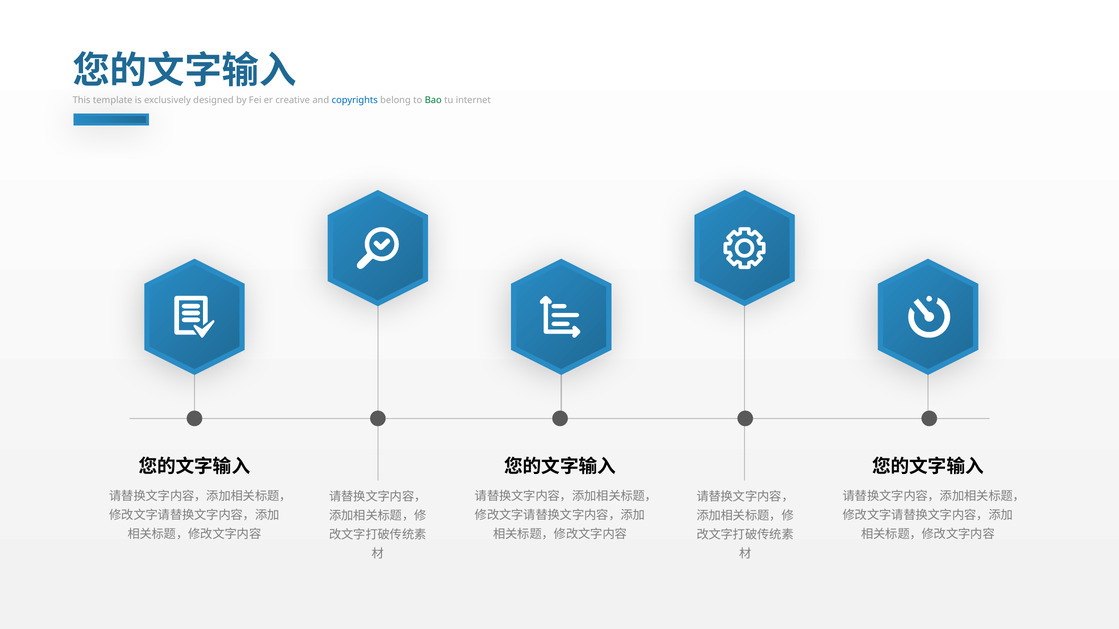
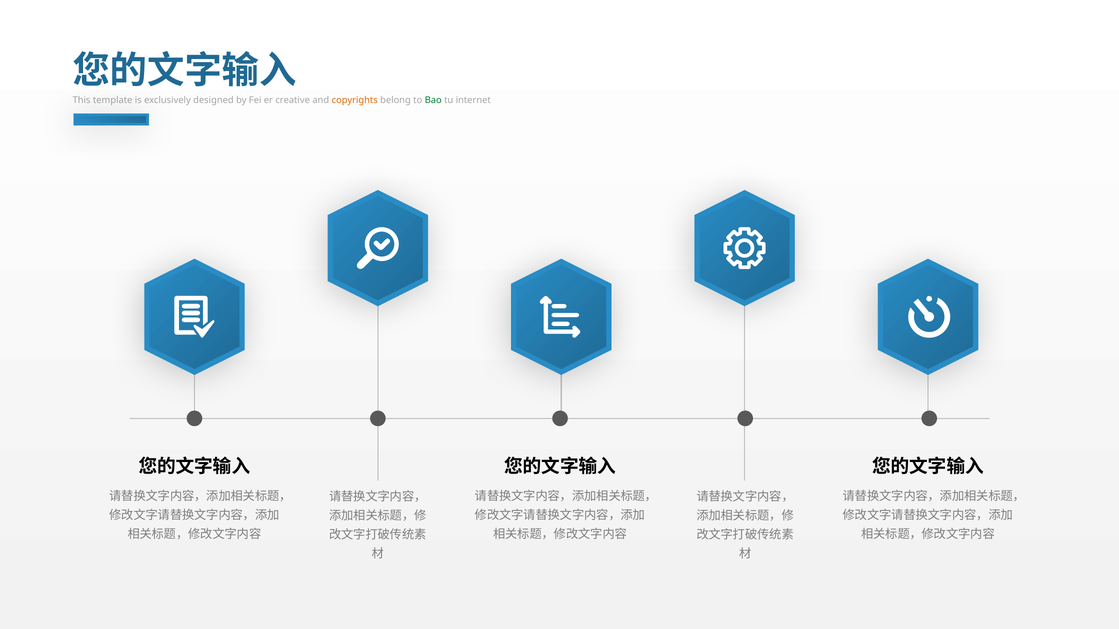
copyrights colour: blue -> orange (355, 100)
